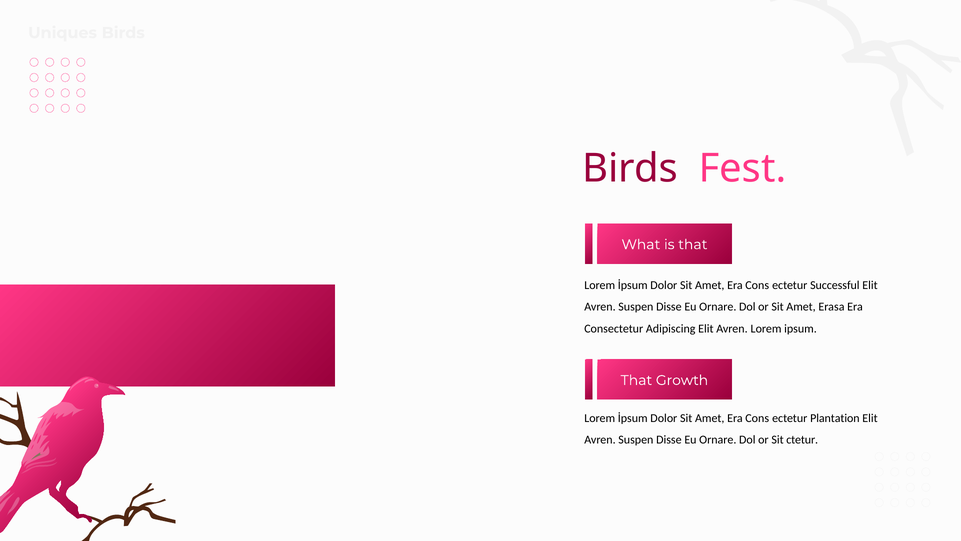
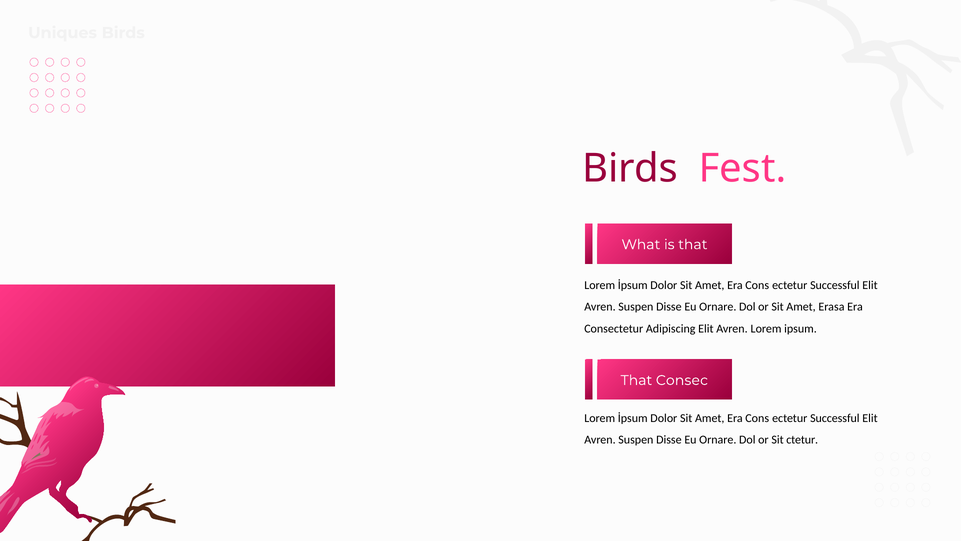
Growth: Growth -> Consec (682, 380)
Plantation: Plantation -> Successful (835, 418)
